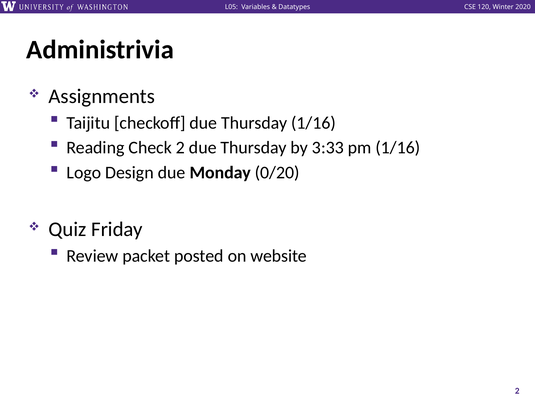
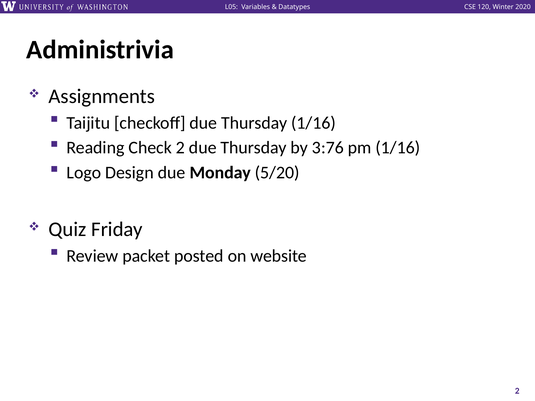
3:33: 3:33 -> 3:76 (328, 148)
0/20: 0/20 -> 5/20 (277, 173)
